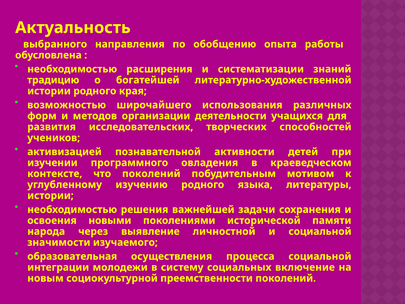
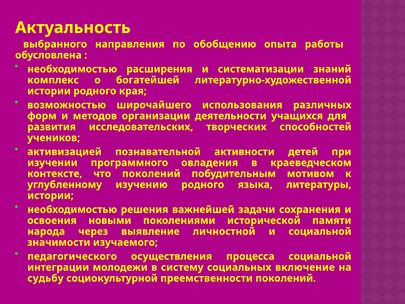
традицию: традицию -> комплекс (53, 80)
образовательная: образовательная -> педагогического (72, 256)
новым: новым -> судьбу (45, 278)
